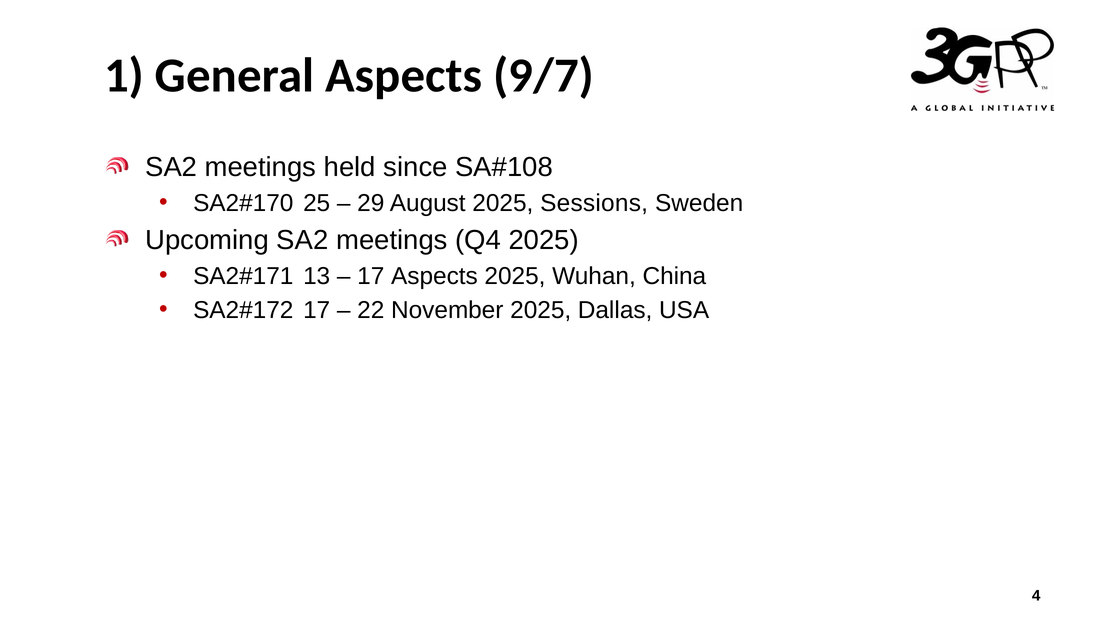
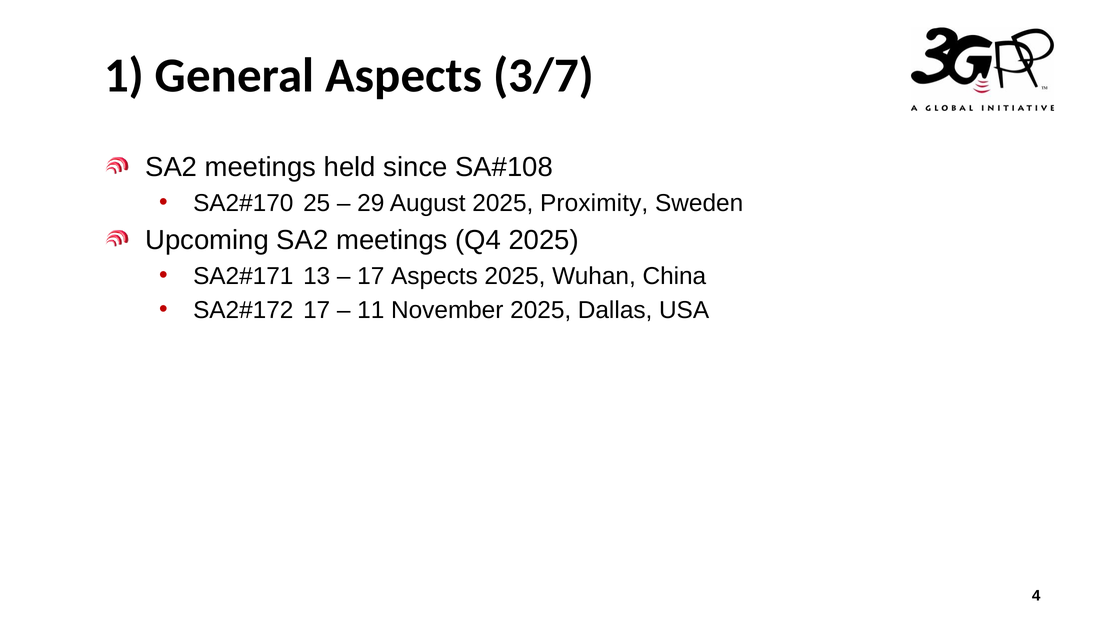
9/7: 9/7 -> 3/7 (544, 76)
Sessions: Sessions -> Proximity (594, 203)
22: 22 -> 11 (371, 310)
